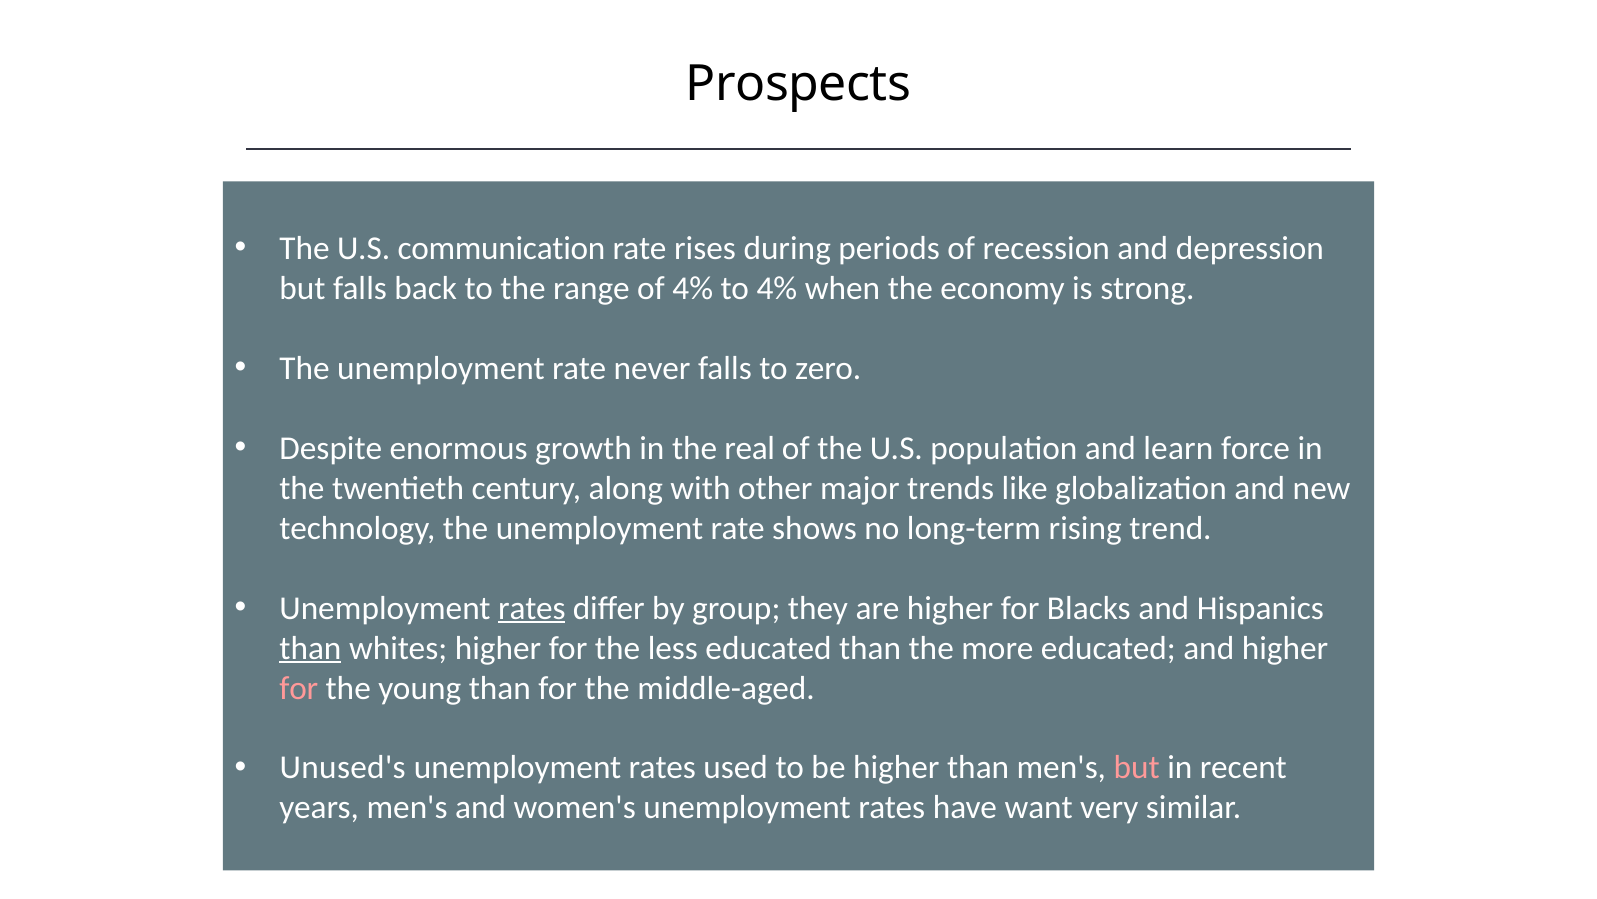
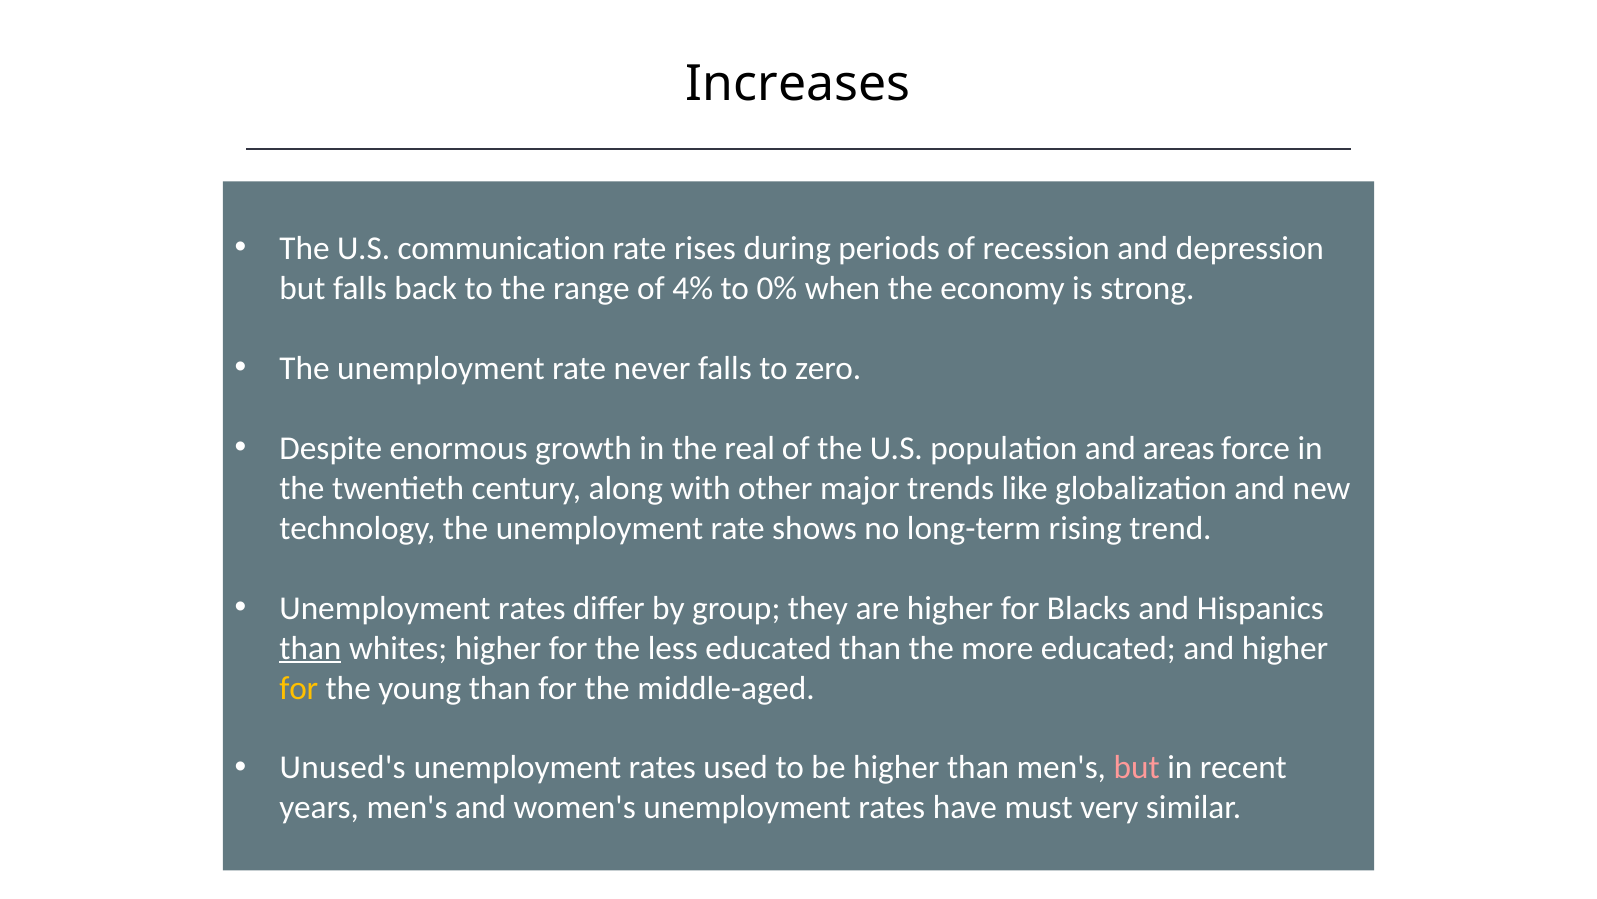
Prospects: Prospects -> Increases (798, 84)
to 4%: 4% -> 0% (777, 288)
learn: learn -> areas (1179, 448)
rates underline: present -> none (532, 608)
for colour: pink -> yellow (299, 688)
want: want -> must (1039, 807)
